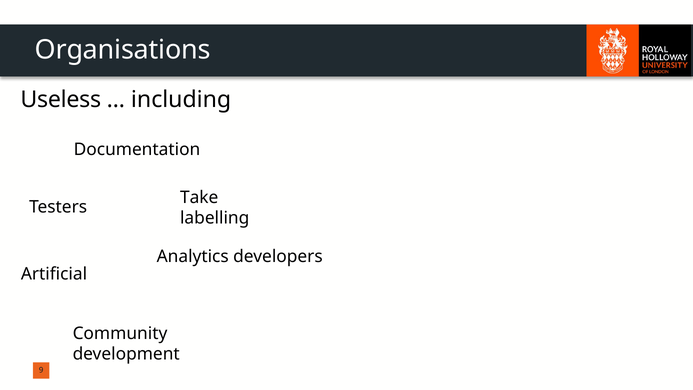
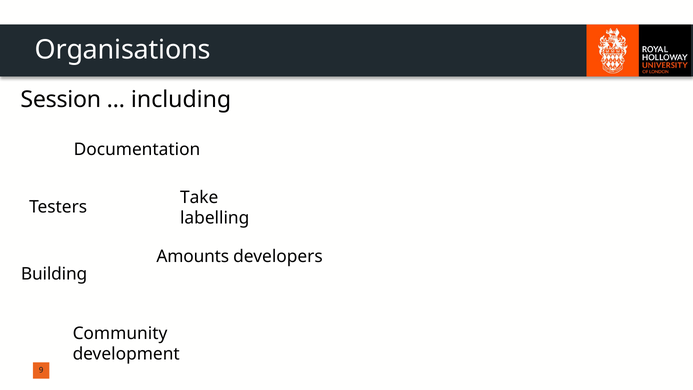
Useless: Useless -> Session (61, 99)
Analytics: Analytics -> Amounts (193, 256)
Artificial: Artificial -> Building (54, 274)
